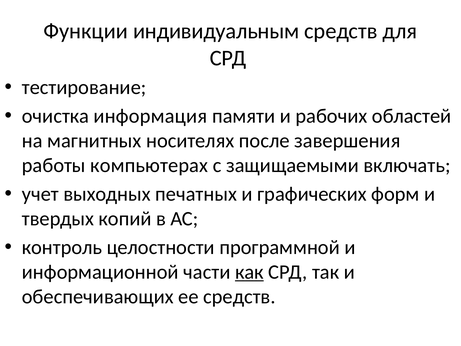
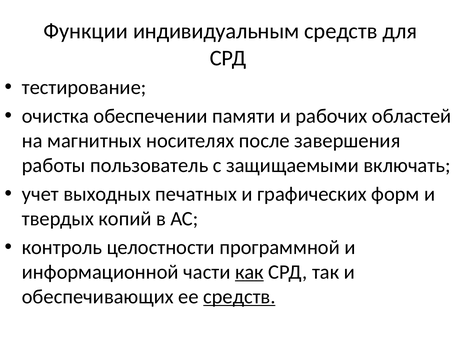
информация: информация -> обеспечении (151, 116)
компьютерах: компьютерах -> пользователь (149, 165)
средств underline: none -> present (239, 296)
